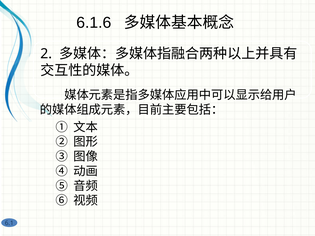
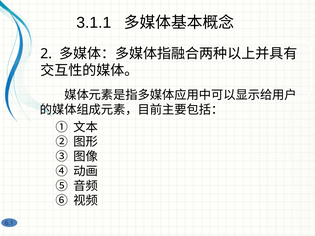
6.1.6: 6.1.6 -> 3.1.1 (94, 23)
